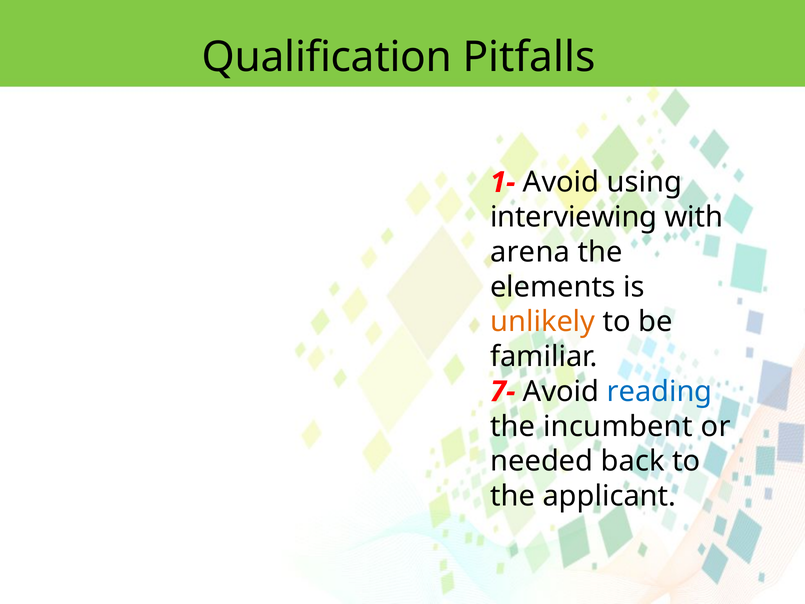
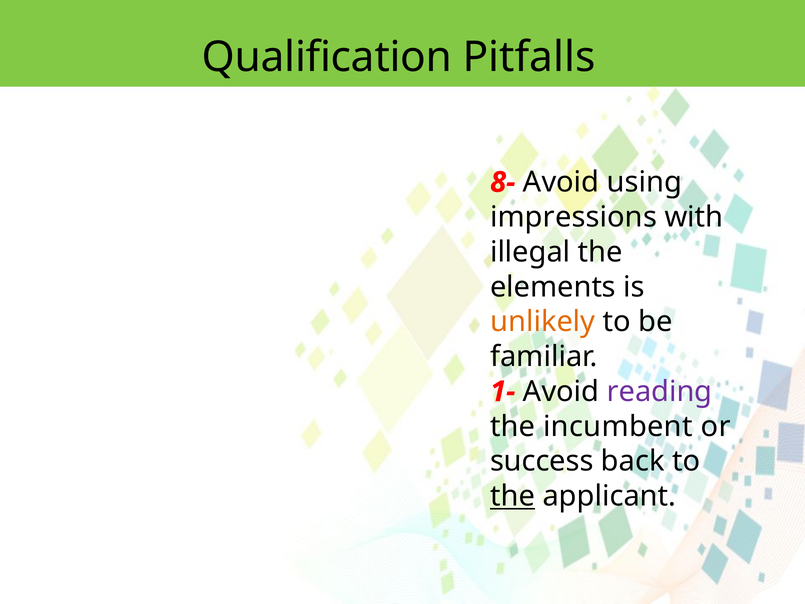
1-: 1- -> 8- (503, 182)
interviewing: interviewing -> impressions (574, 217)
arena: arena -> illegal (530, 252)
7-: 7- -> 1- (503, 391)
reading colour: blue -> purple (660, 391)
needed: needed -> success (542, 461)
the underline: none -> present (513, 496)
